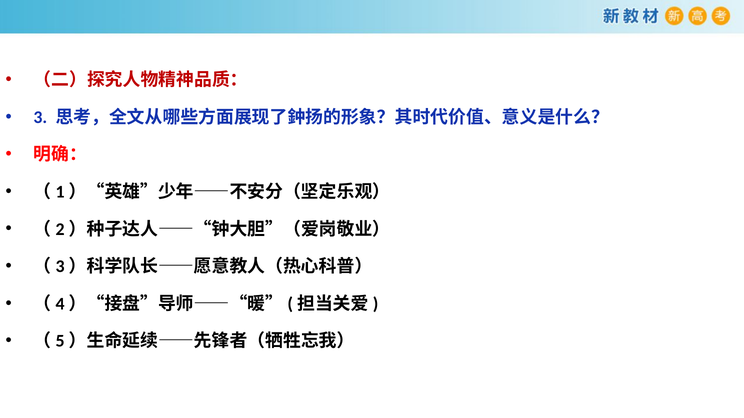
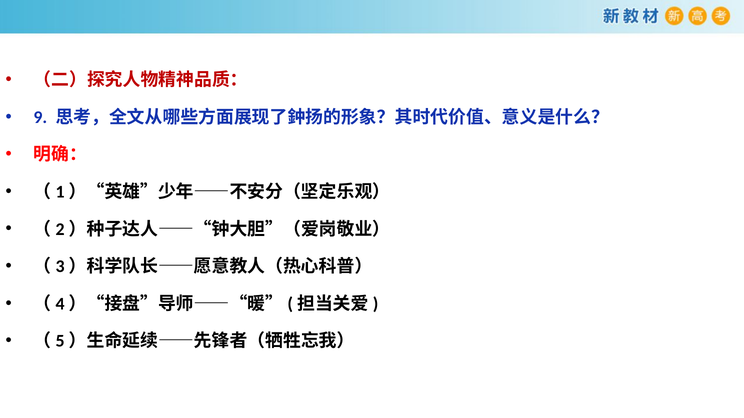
3: 3 -> 9 (40, 117)
